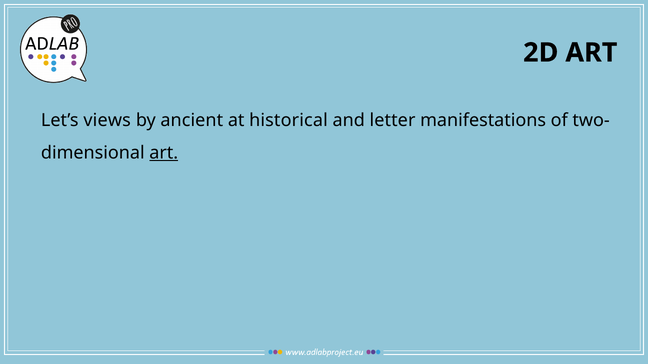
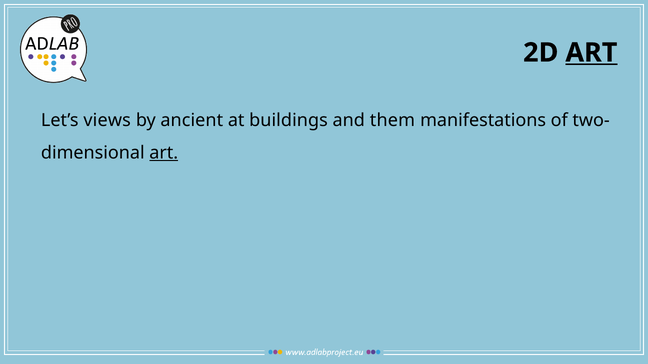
ART underline: none -> present (591, 53)
historical: historical -> buildings (288, 121)
letter: letter -> them (392, 121)
